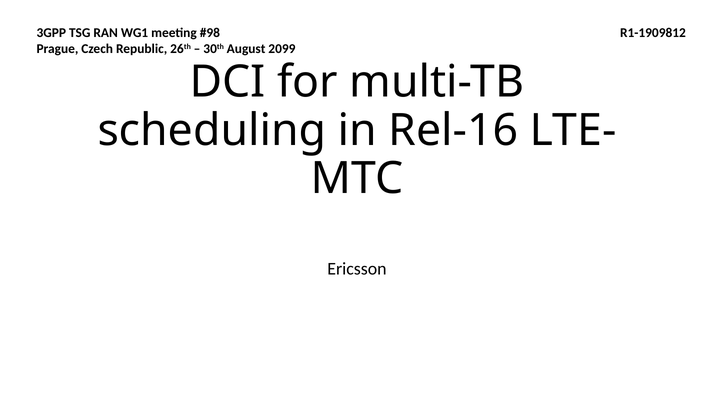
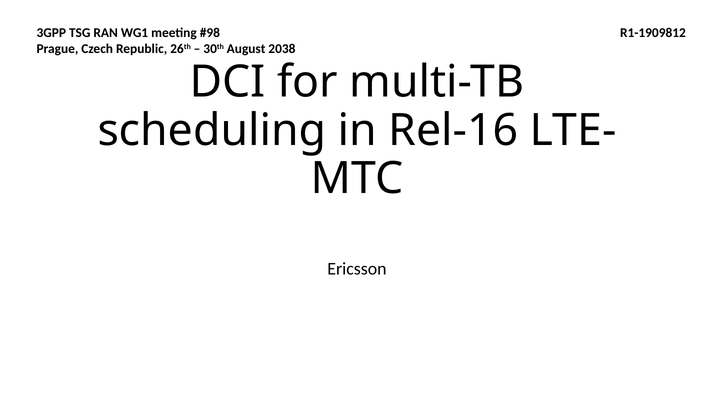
2099: 2099 -> 2038 (282, 49)
